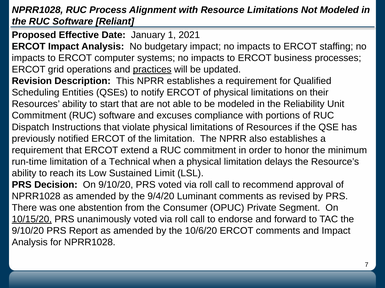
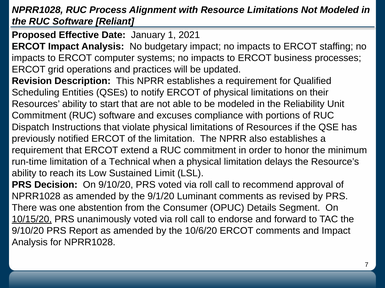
practices underline: present -> none (152, 70)
9/4/20: 9/4/20 -> 9/1/20 (161, 197)
Private: Private -> Details (262, 208)
